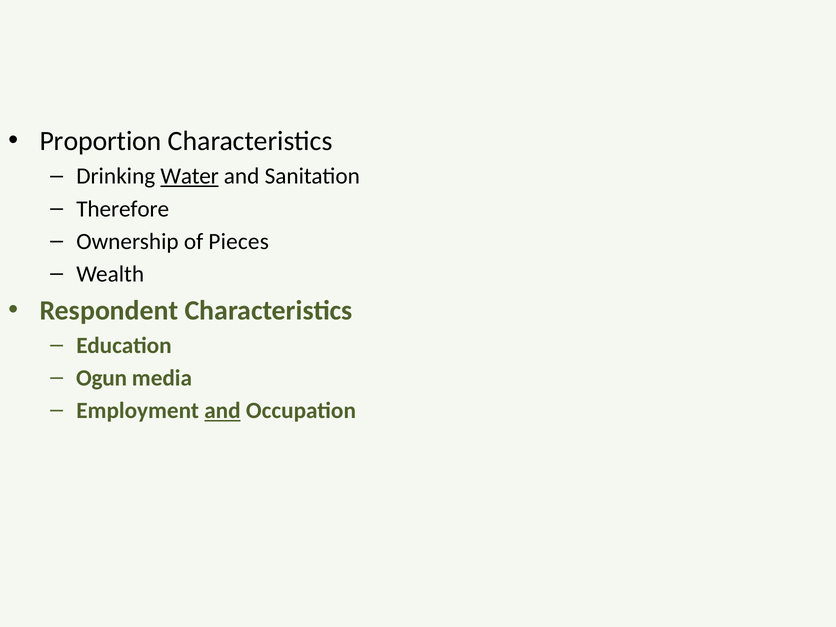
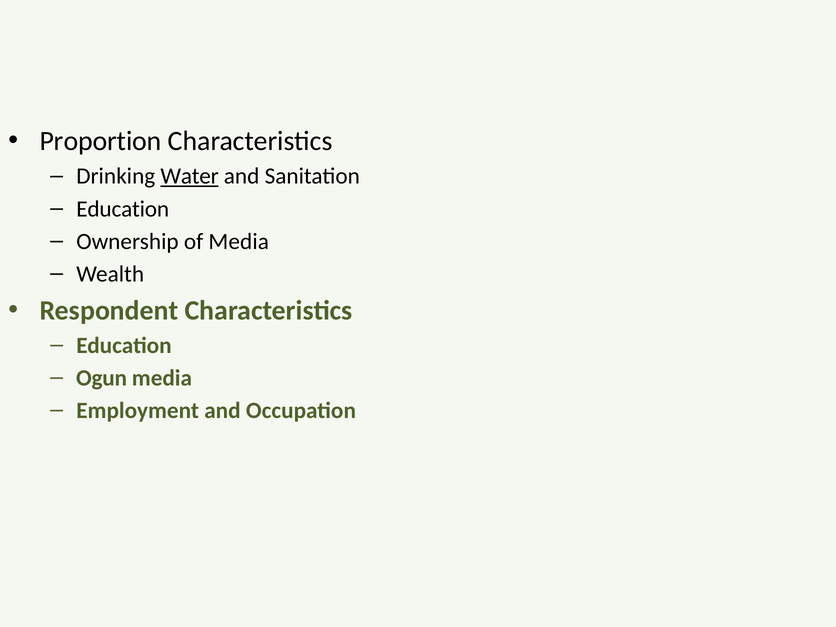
Therefore: Therefore -> Education (123, 209)
of Pieces: Pieces -> Media (239, 241)
and underline: present -> none (222, 411)
